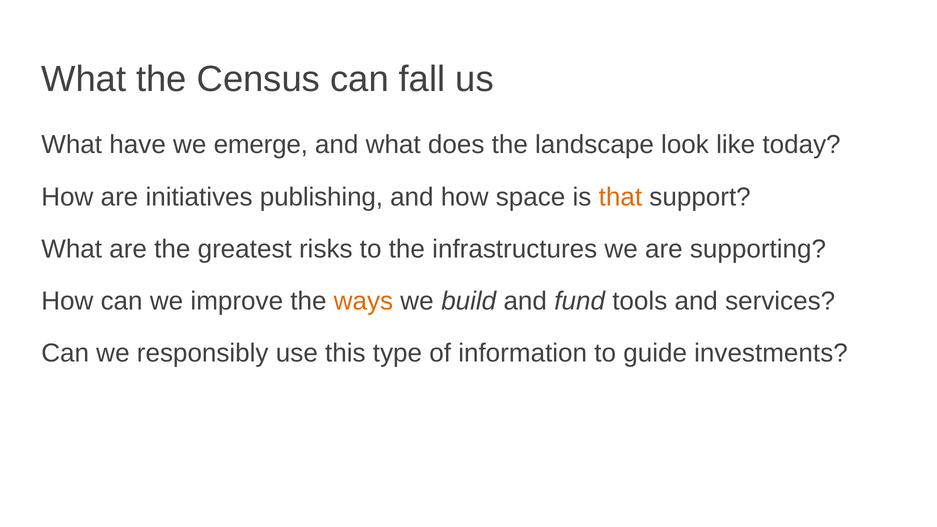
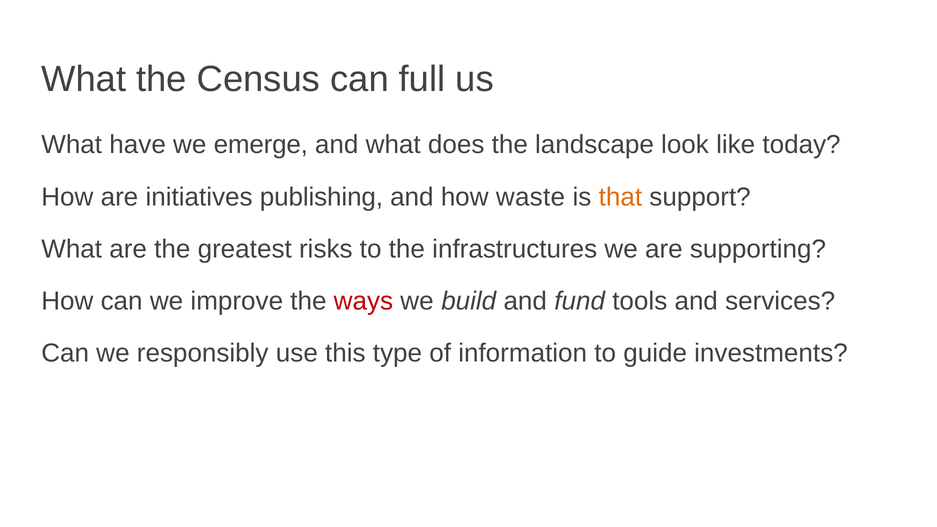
fall: fall -> full (422, 79)
space: space -> waste (530, 197)
ways colour: orange -> red (363, 301)
